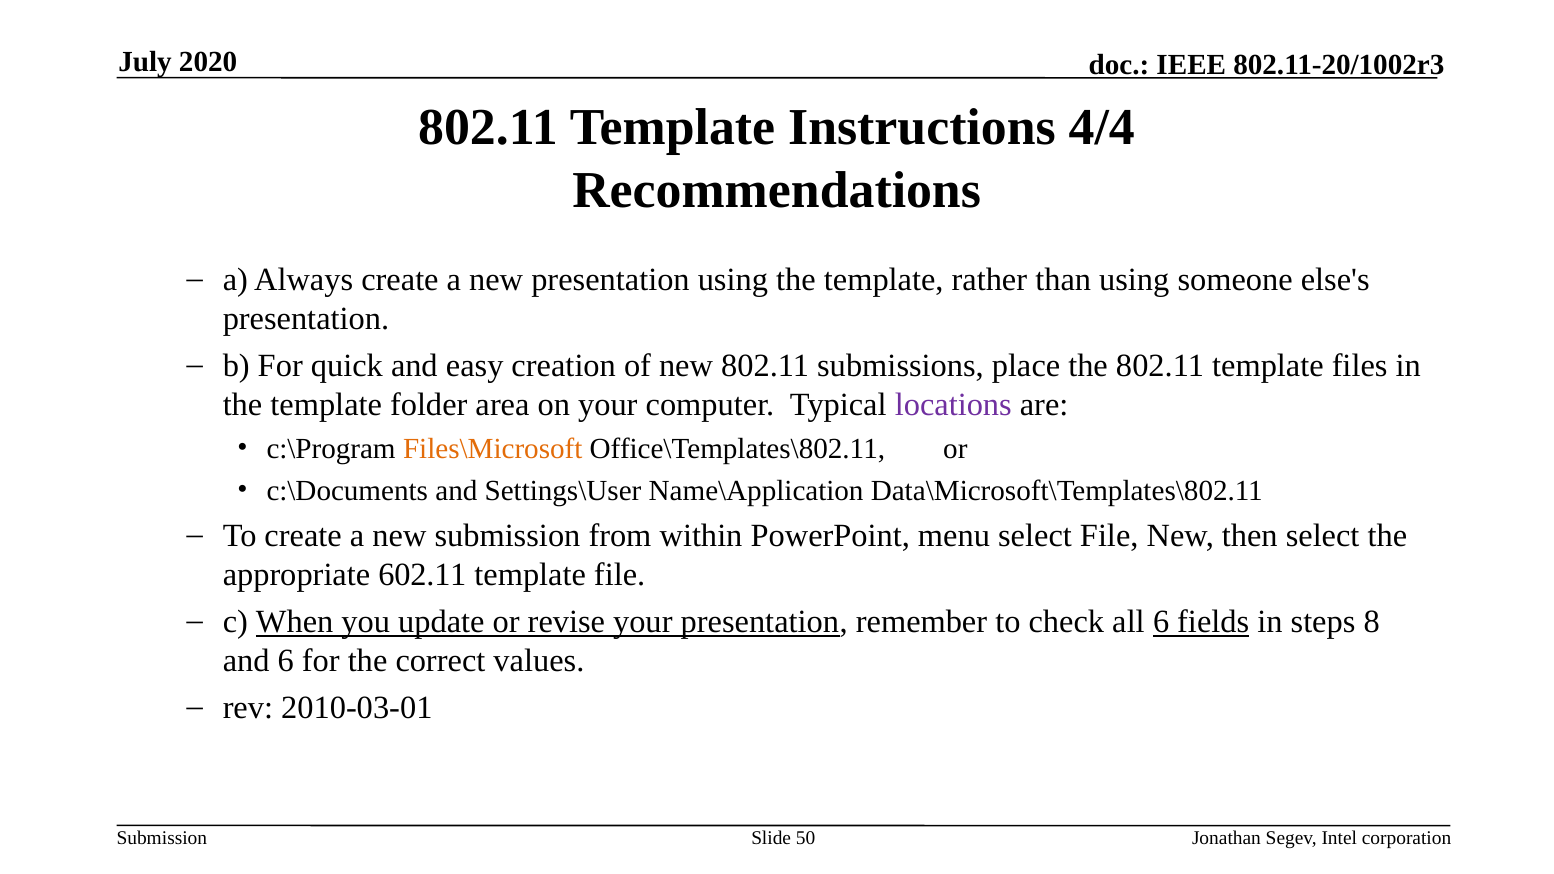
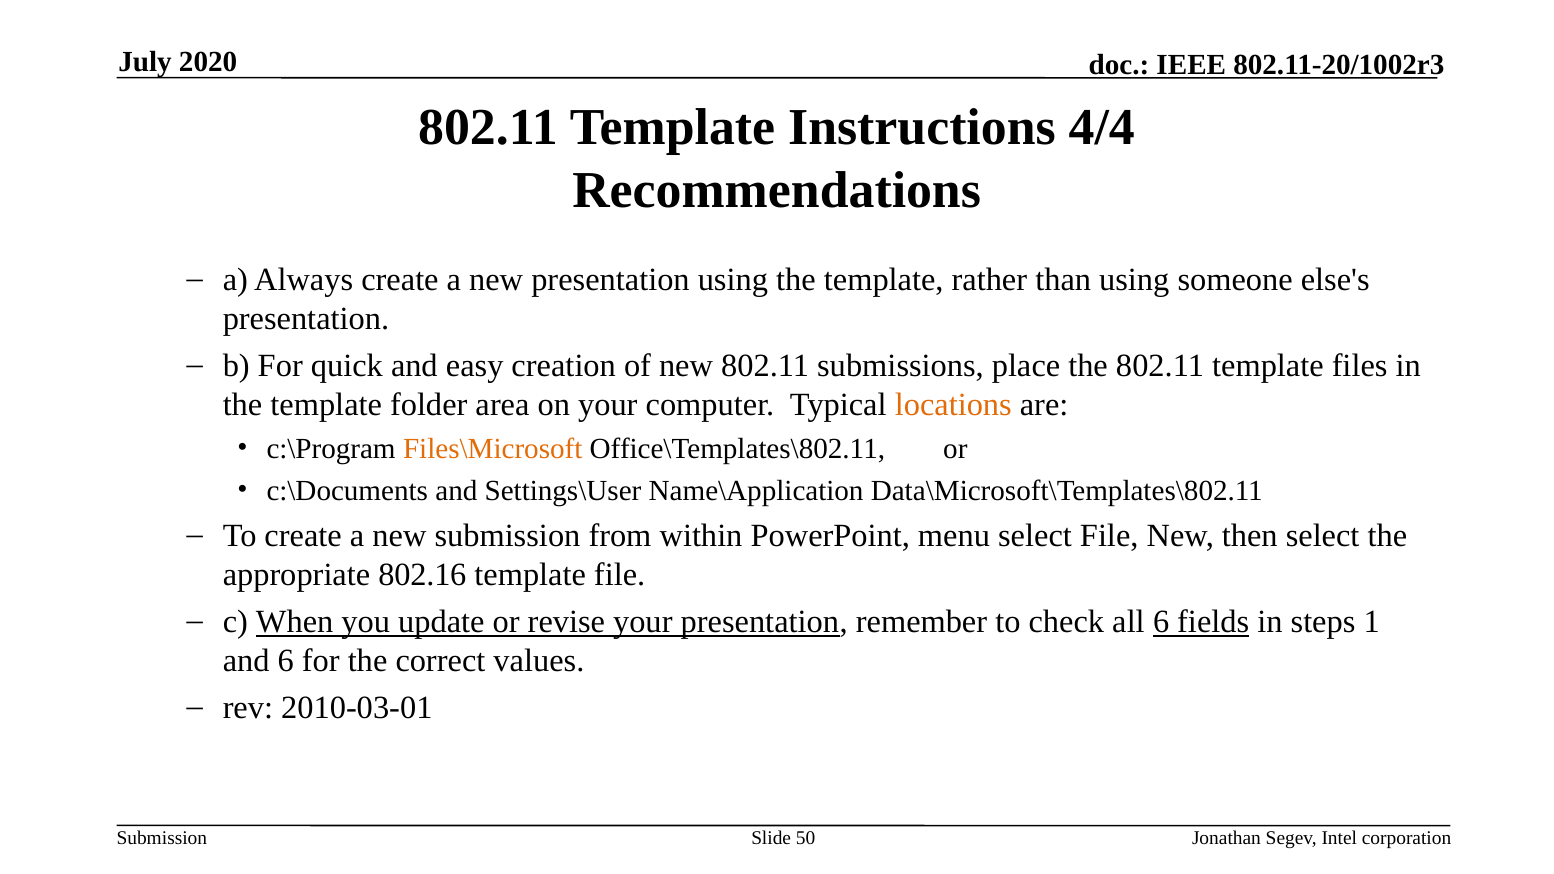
locations colour: purple -> orange (953, 405)
602.11: 602.11 -> 802.16 (422, 575)
8: 8 -> 1 (1372, 622)
